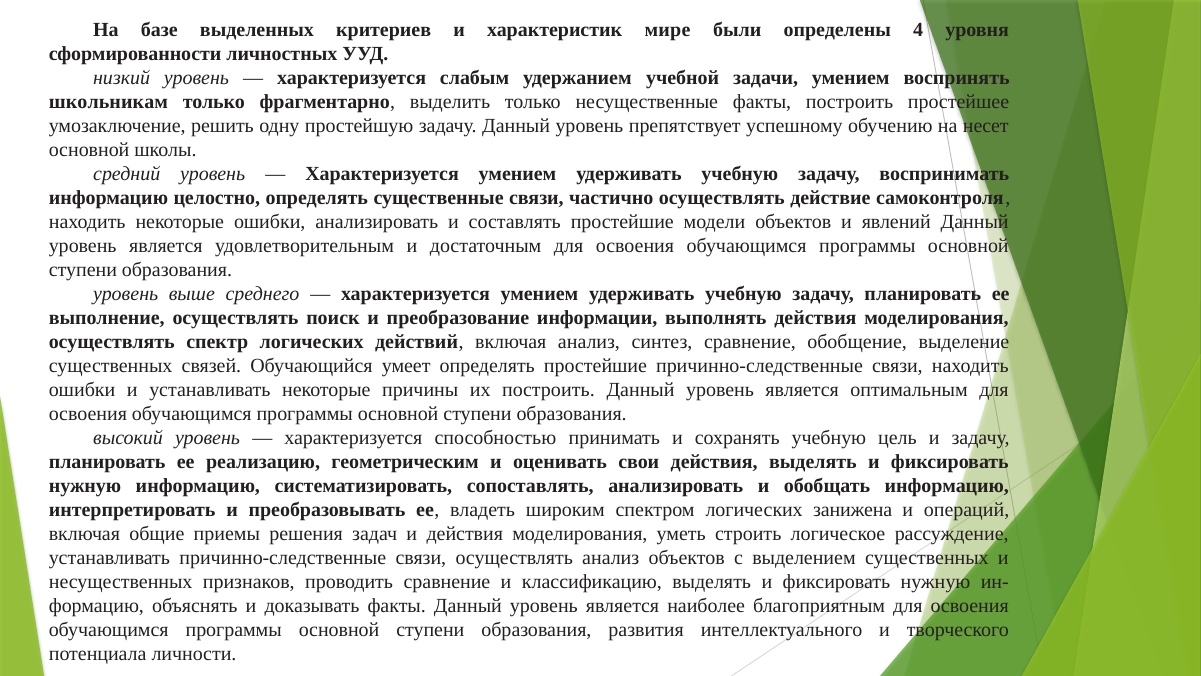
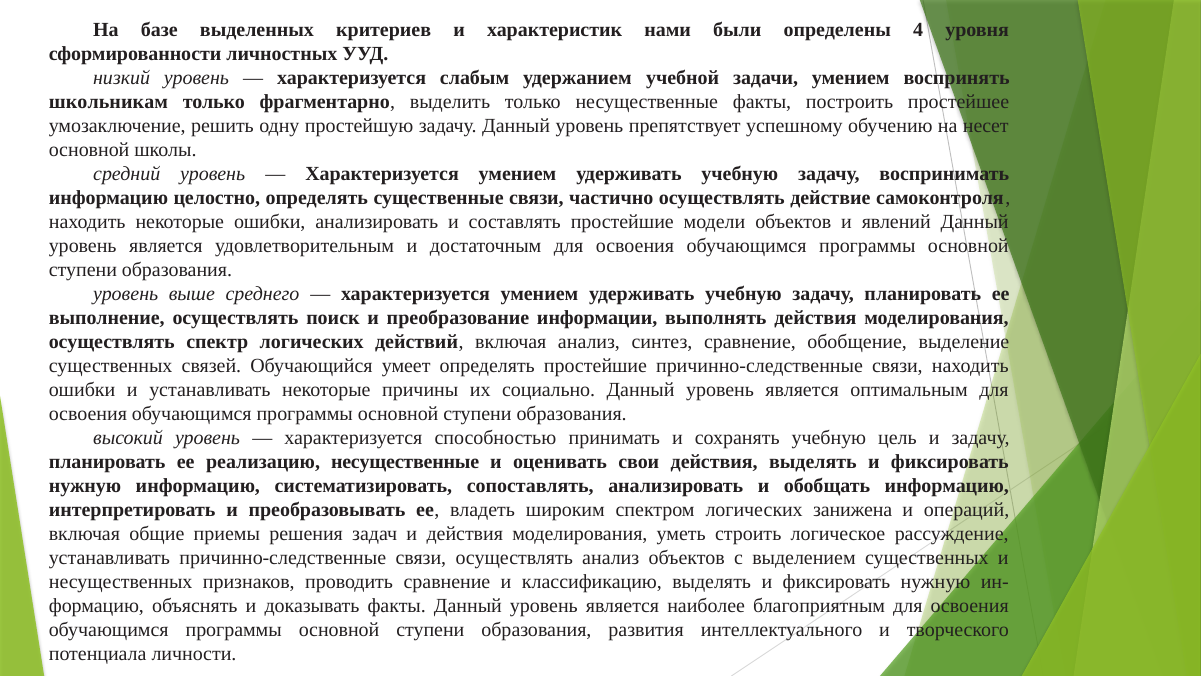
мире: мире -> нами (668, 29)
их построить: построить -> социально (549, 390)
реализацию геометрическим: геометрическим -> несущественные (405, 462)
